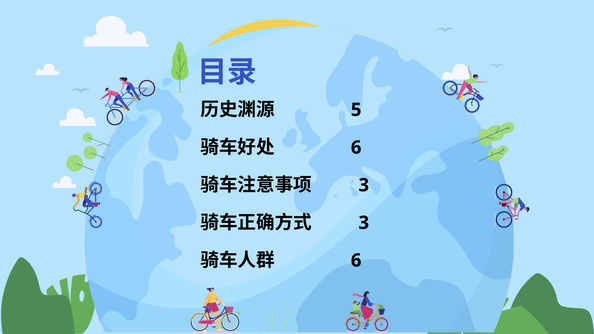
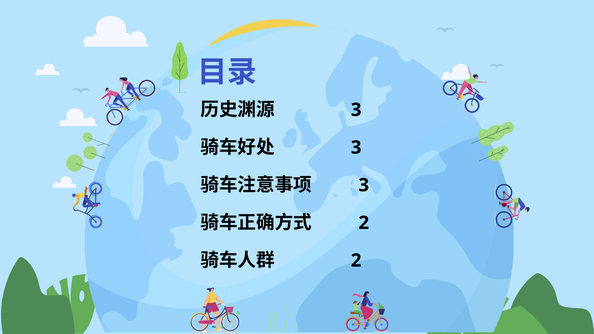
5: 5 -> 3 (356, 110)
6: 6 -> 3 (356, 148)
3: 3 -> 2 (364, 223)
6: 6 -> 2 (356, 261)
